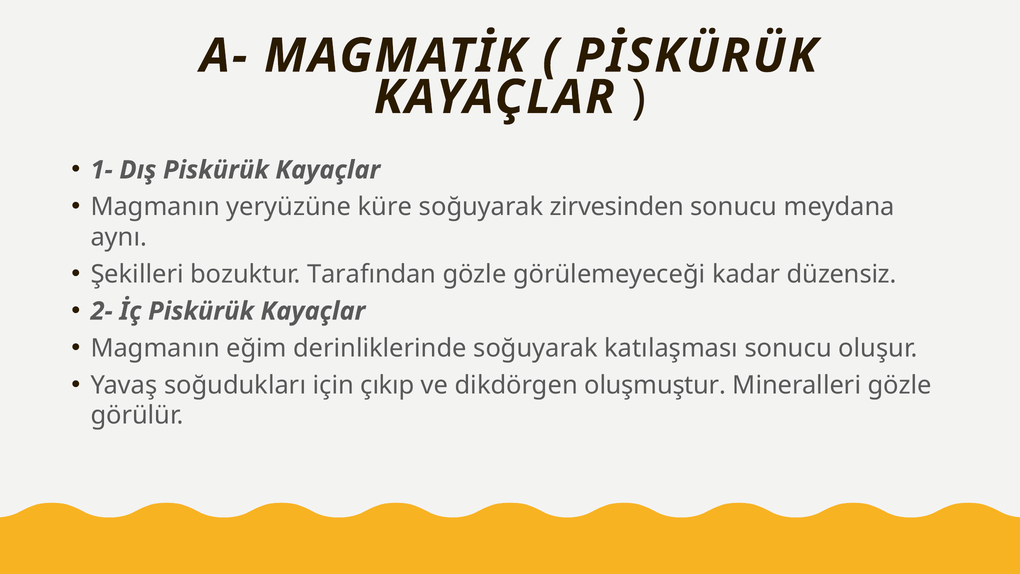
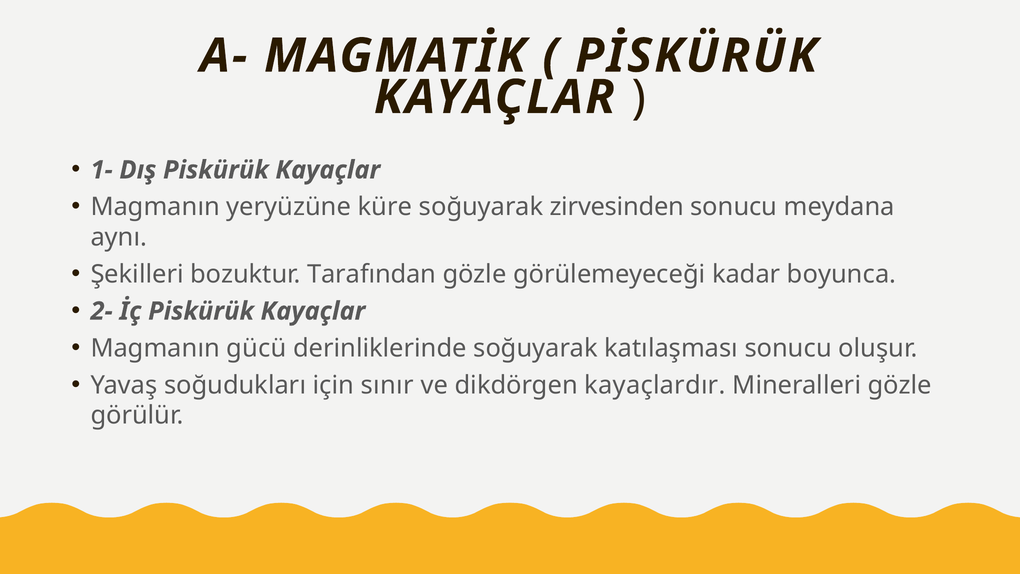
düzensiz: düzensiz -> boyunca (842, 274)
eğim: eğim -> gücü (256, 348)
çıkıp: çıkıp -> sınır (387, 385)
oluşmuştur: oluşmuştur -> kayaçlardır (655, 385)
